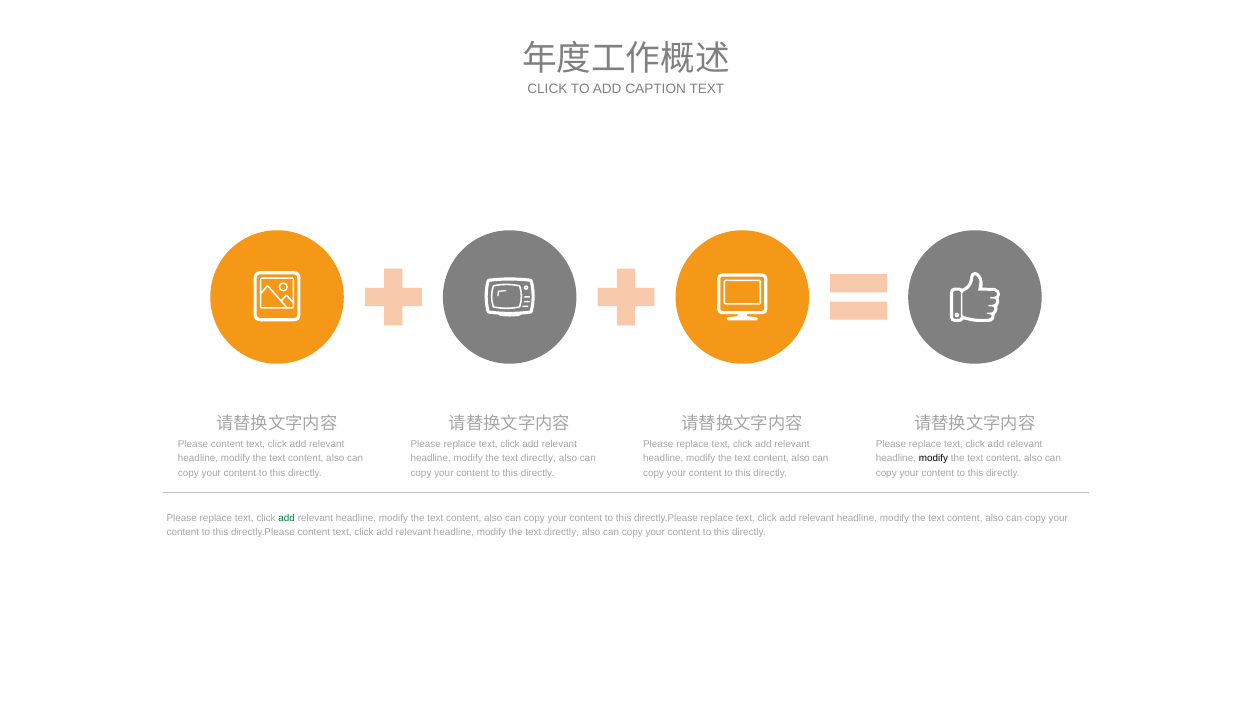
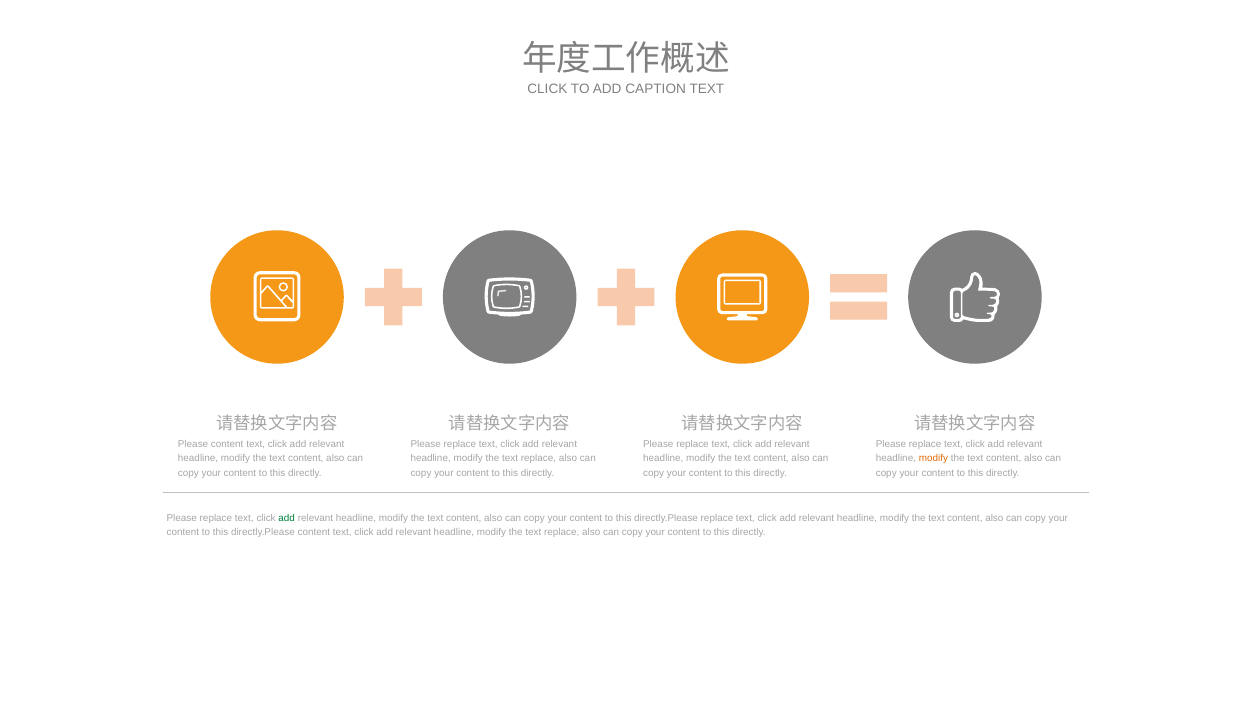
directly: directly -> replace (538, 459)
modify colour: black -> orange (933, 459)
directly: directly -> replace (562, 533)
